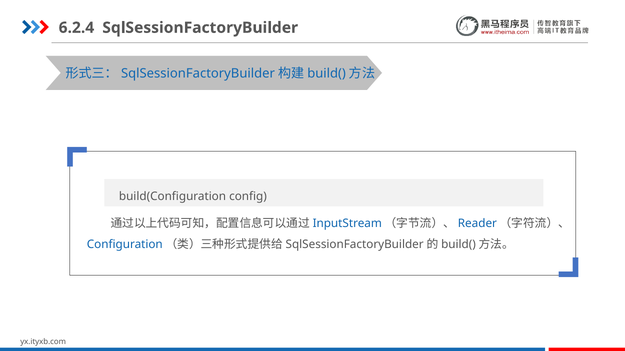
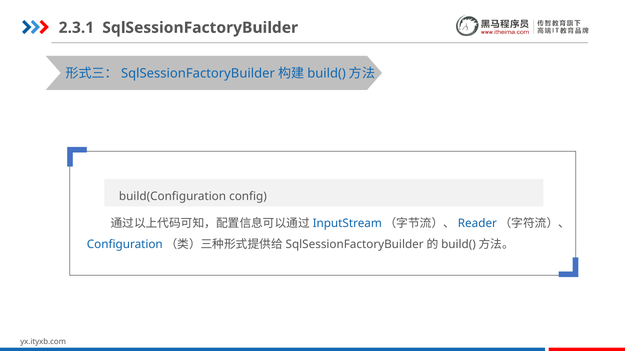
6.2.4: 6.2.4 -> 2.3.1 (76, 28)
